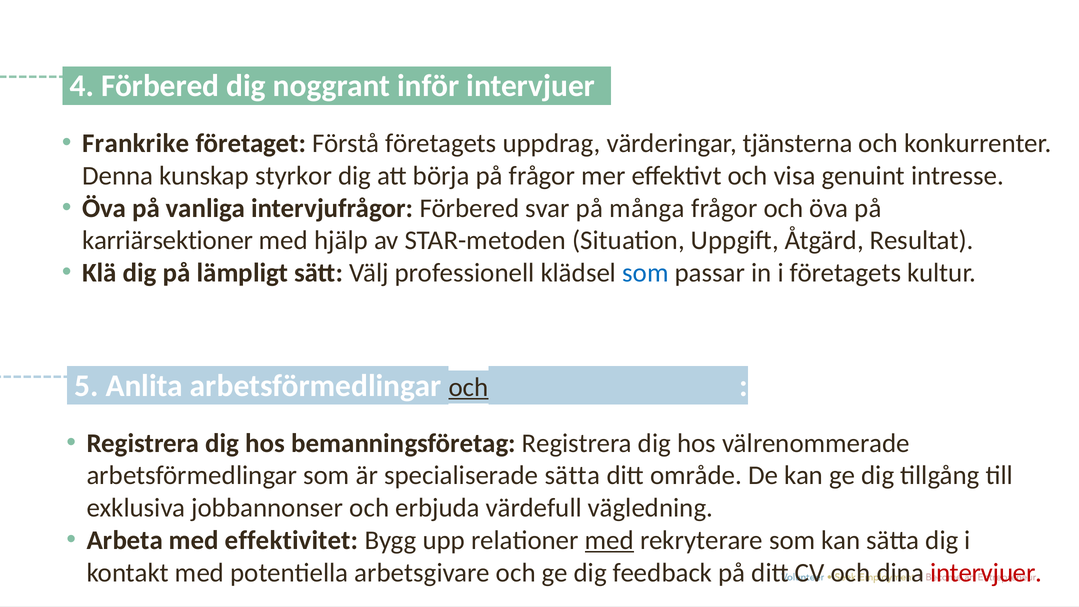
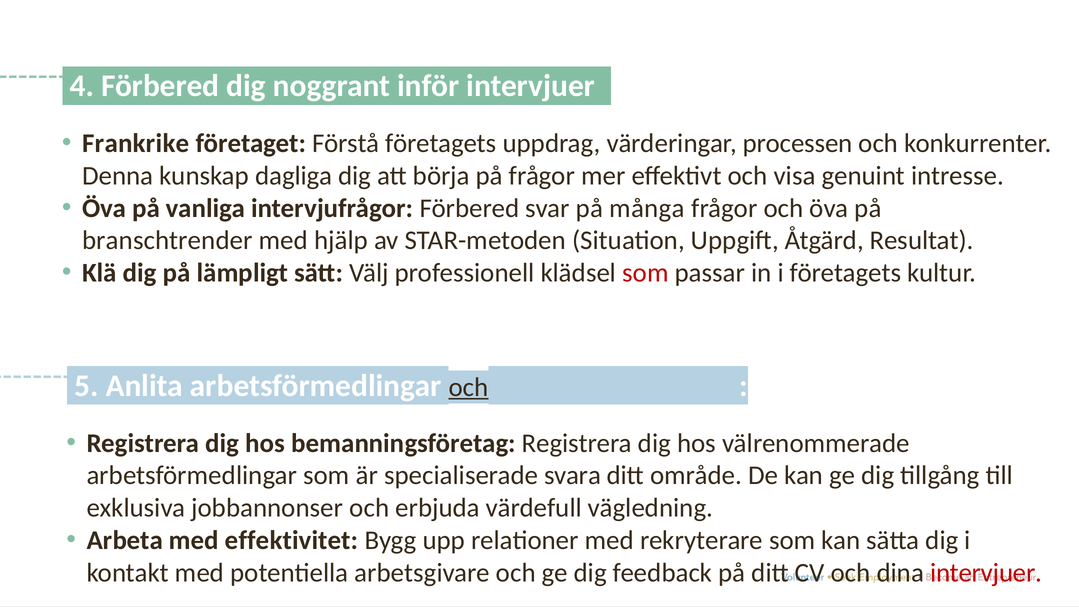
tjänsterna: tjänsterna -> processen (798, 143)
styrkor: styrkor -> dagliga (294, 176)
karriärsektioner: karriärsektioner -> branschtrender (167, 240)
som colour: blue -> red (645, 273)
specialiserade sätta: sätta -> svara (573, 475)
med underline: present -> none (609, 540)
